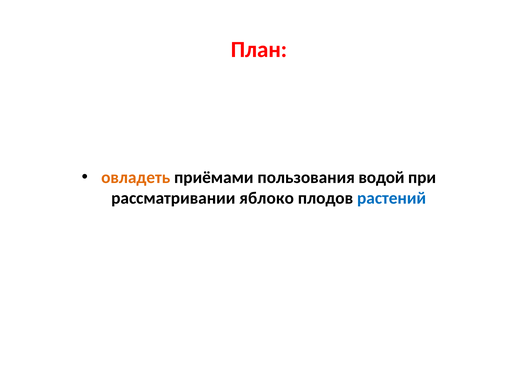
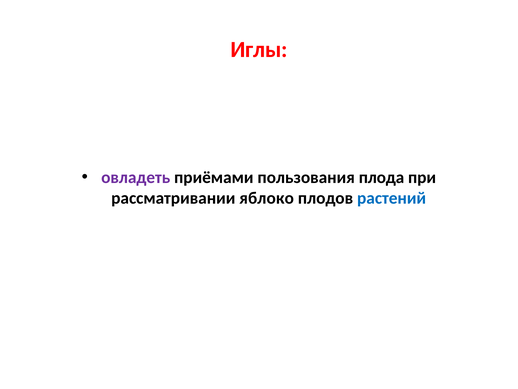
План: План -> Иглы (259, 50)
овладеть colour: orange -> purple (136, 177)
водой: водой -> плода (381, 177)
